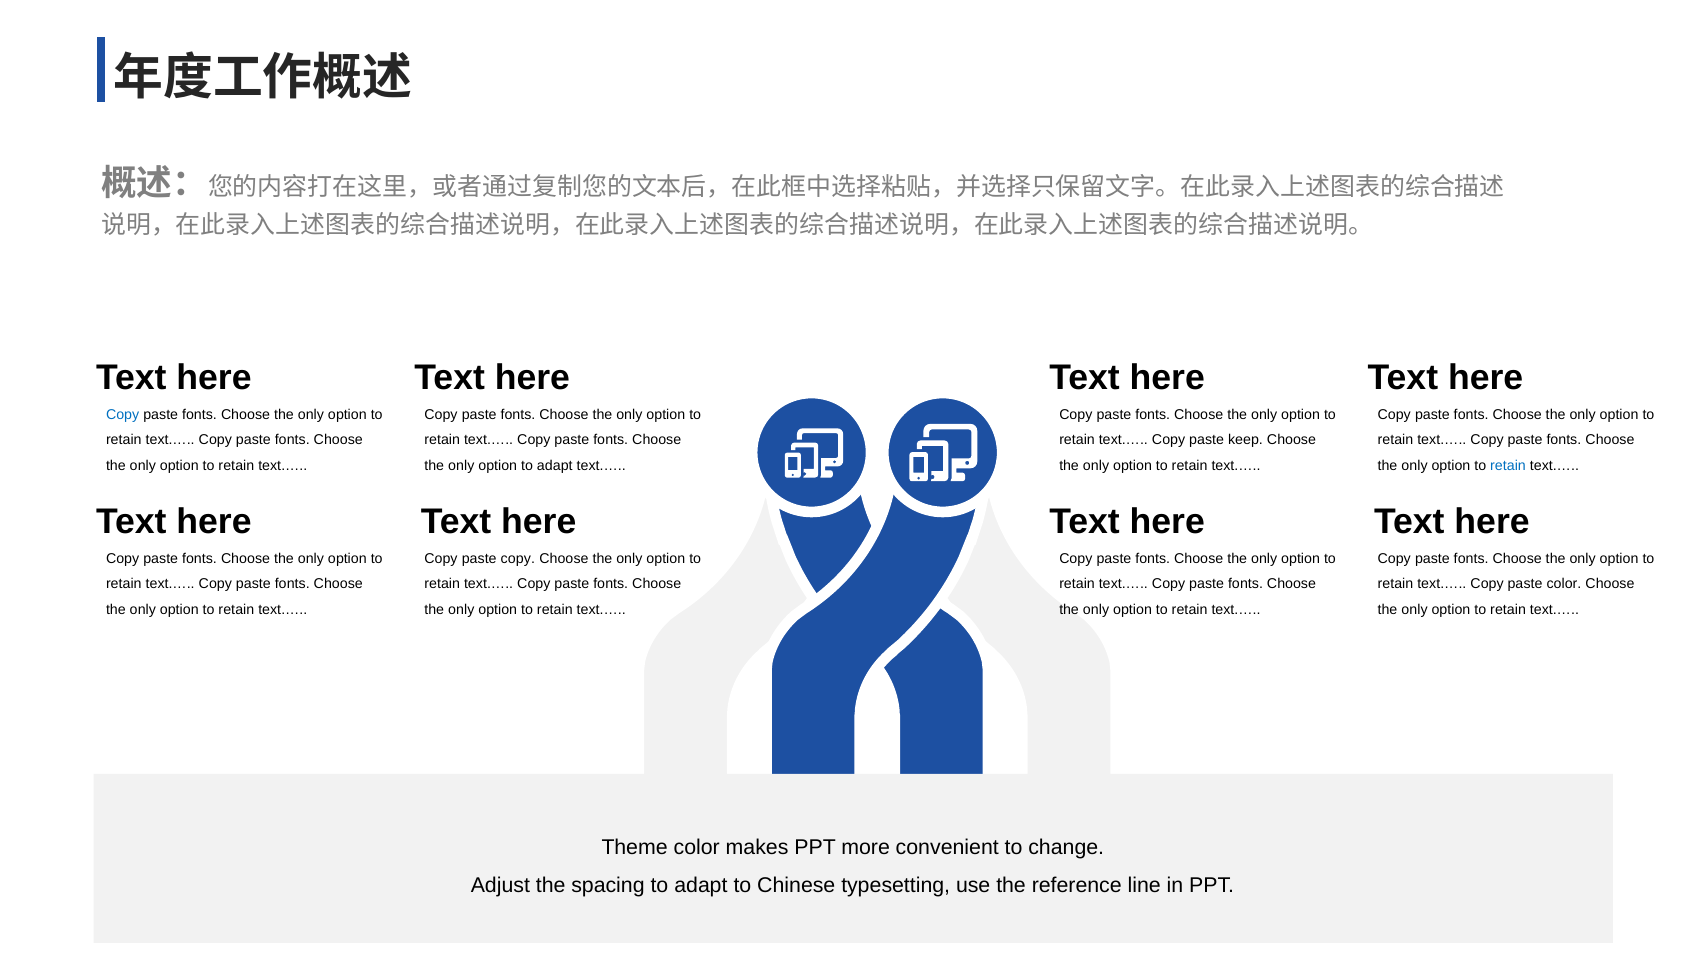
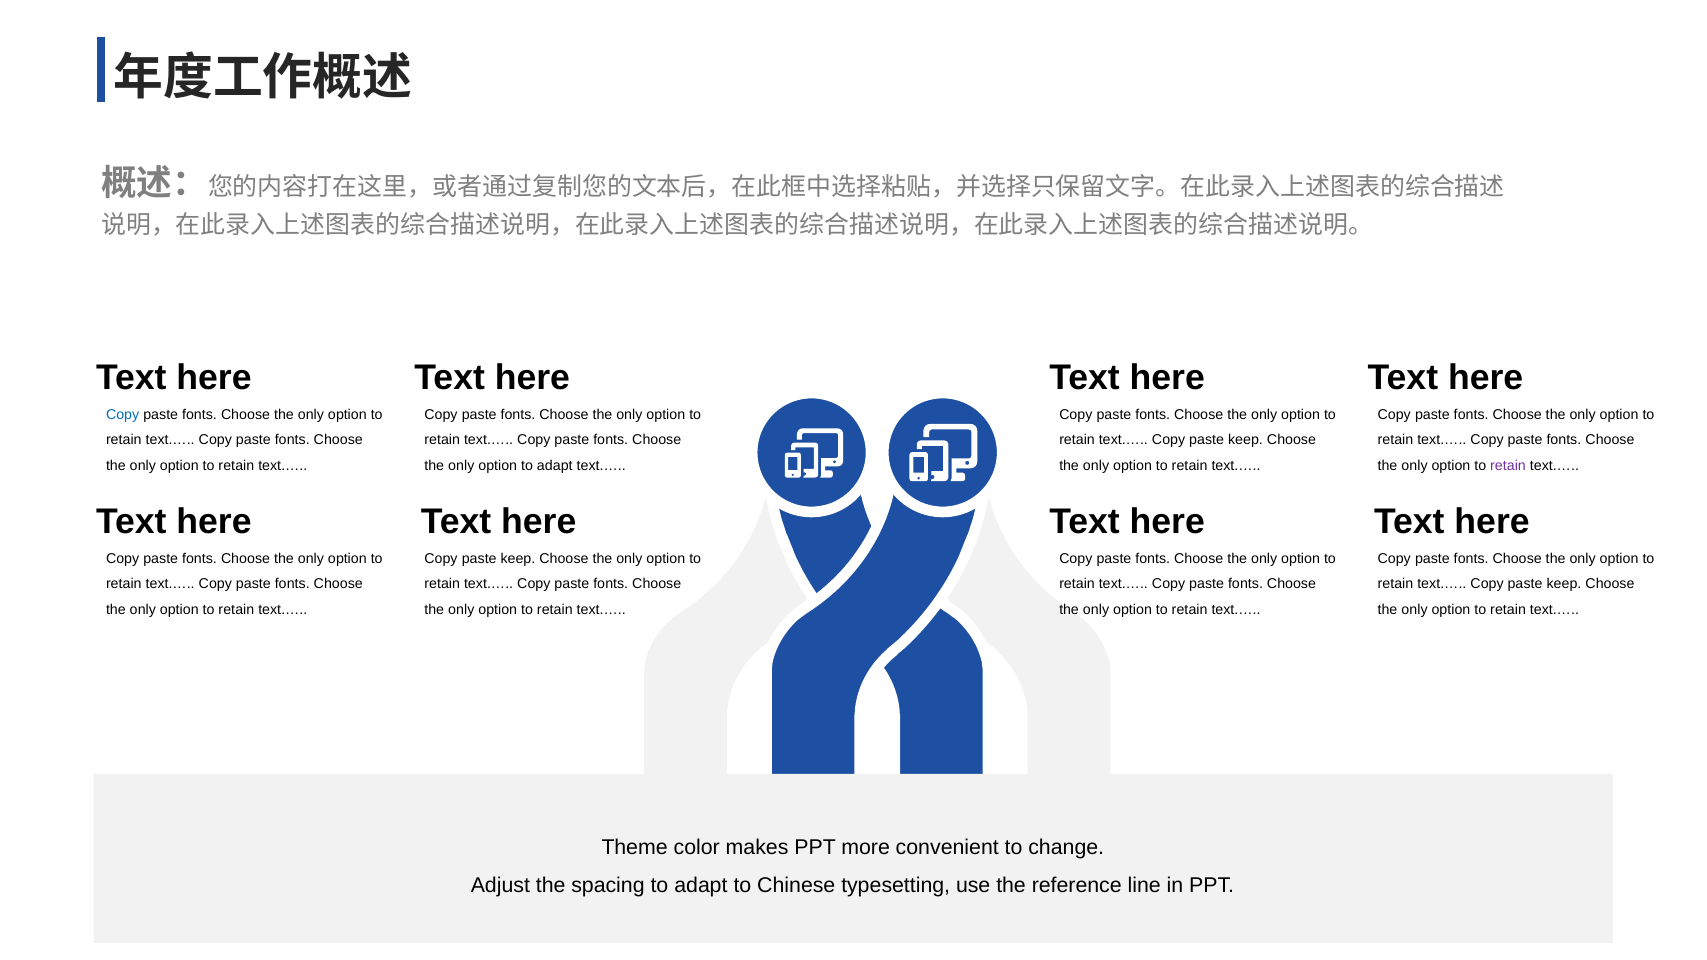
retain colour: blue -> purple (1508, 466)
copy: copy -> keep (518, 558)
color: color -> keep (1564, 584)
